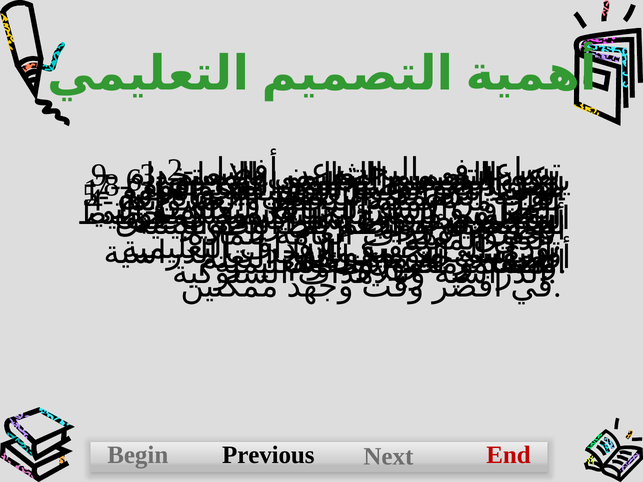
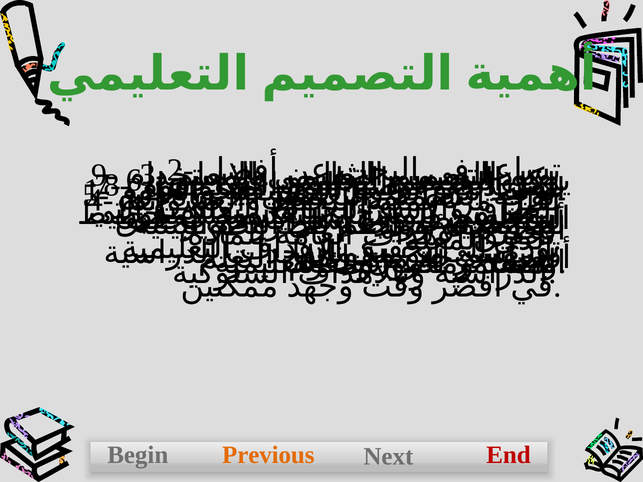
Previous colour: black -> orange (268, 455)
